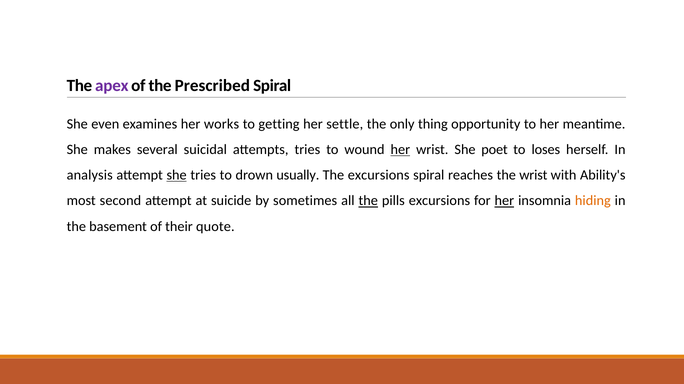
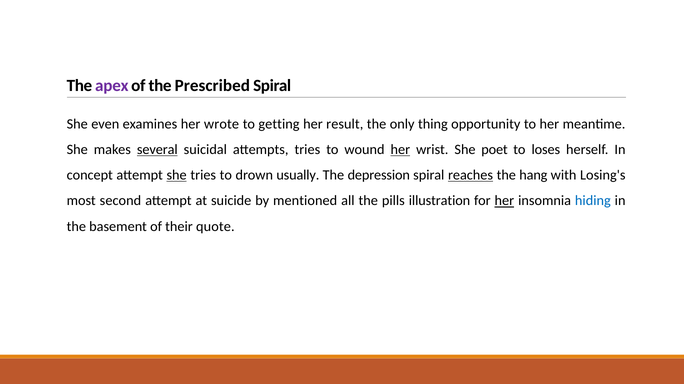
works: works -> wrote (221, 124)
settle: settle -> result (345, 124)
several underline: none -> present (157, 150)
analysis: analysis -> concept (90, 176)
The excursions: excursions -> depression (379, 176)
reaches underline: none -> present (470, 176)
the wrist: wrist -> hang (533, 176)
Ability's: Ability's -> Losing's (603, 176)
sometimes: sometimes -> mentioned (305, 201)
the underline: present -> none (368, 201)
pills excursions: excursions -> illustration (440, 201)
hiding colour: orange -> blue (593, 201)
